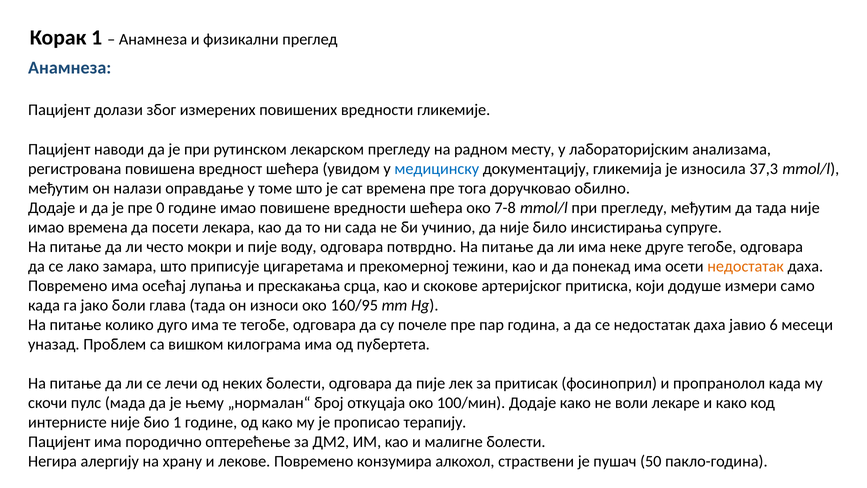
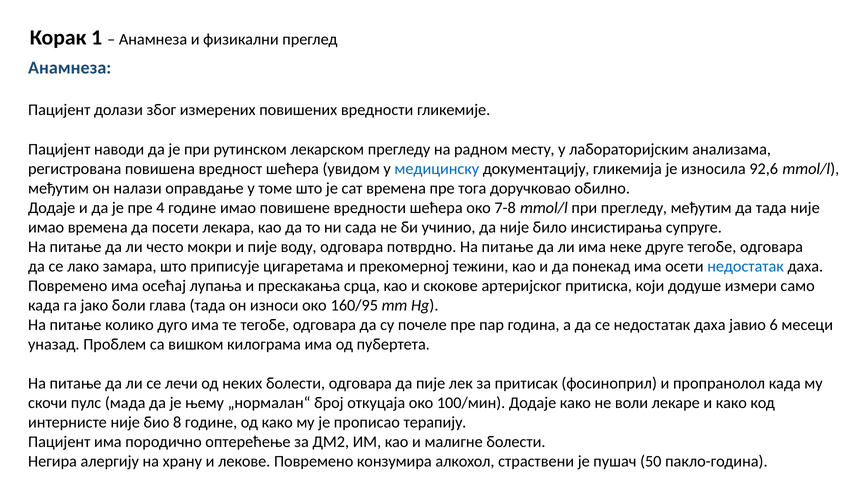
37,3: 37,3 -> 92,6 (764, 169)
0: 0 -> 4 (160, 208)
недостатак colour: orange -> blue (746, 266)
био 1: 1 -> 8 (177, 422)
